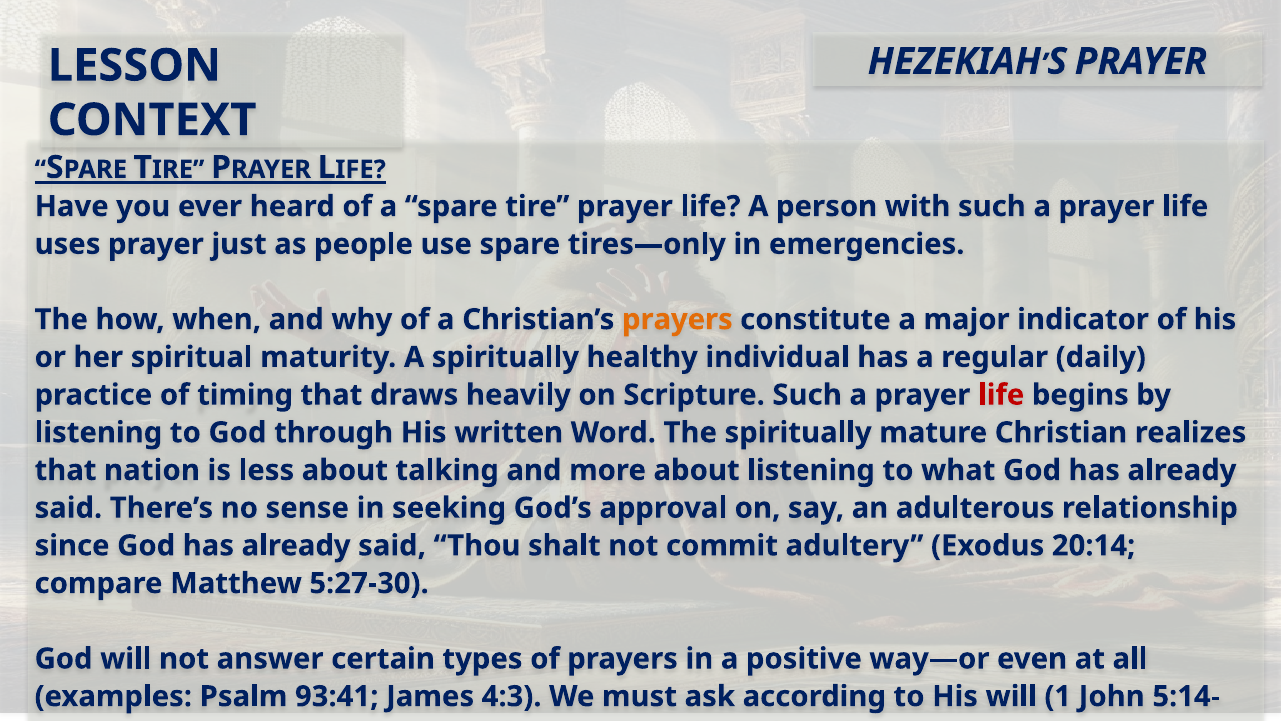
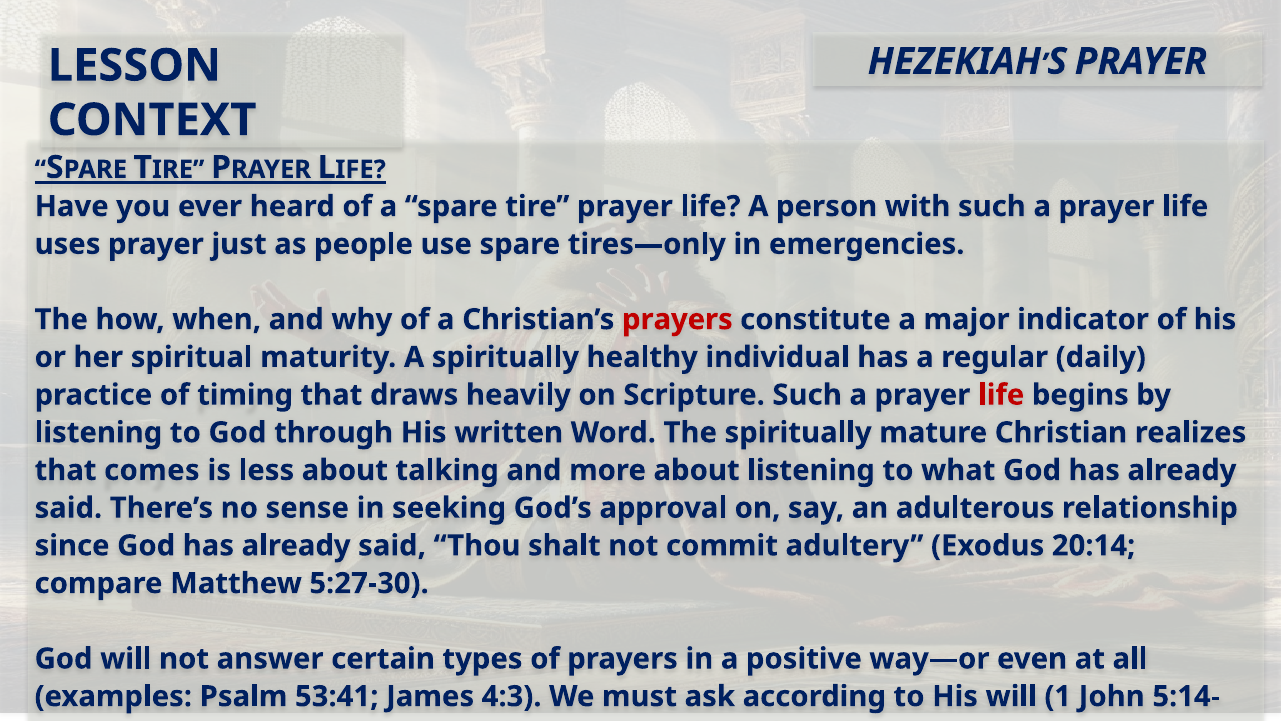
prayers colour: orange -> red (677, 319)
nation: nation -> comes (152, 470)
93:41: 93:41 -> 53:41 (337, 696)
